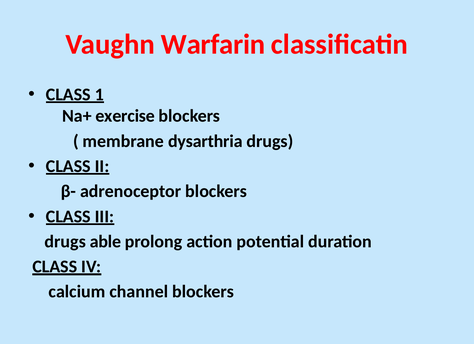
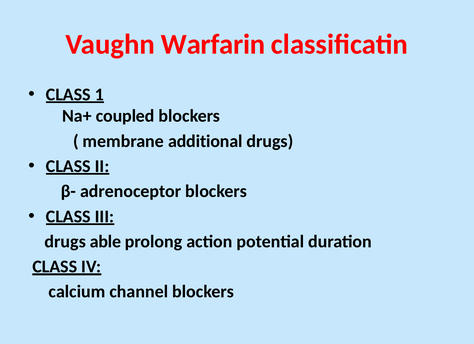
exercise: exercise -> coupled (125, 116)
dysarthria: dysarthria -> additional (205, 141)
